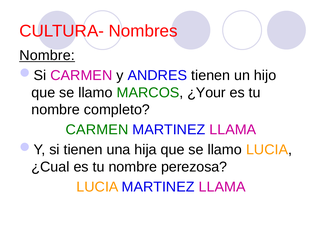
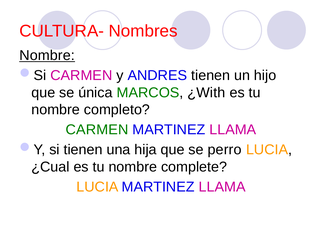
llamo: llamo -> única (95, 93)
¿Your: ¿Your -> ¿With (206, 93)
hija que se llamo: llamo -> perro (225, 150)
perezosa: perezosa -> complete (194, 167)
